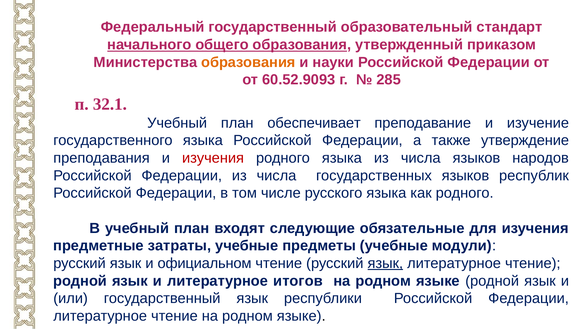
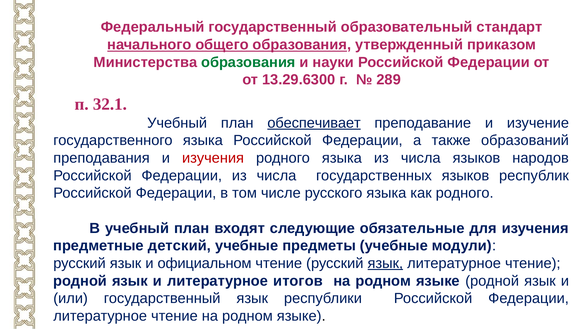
образования colour: orange -> green (248, 62)
60.52.9093: 60.52.9093 -> 13.29.6300 (299, 80)
285: 285 -> 289 (389, 80)
обеспечивает underline: none -> present (314, 123)
утверждение: утверждение -> образований (525, 140)
затраты: затраты -> детский (179, 246)
